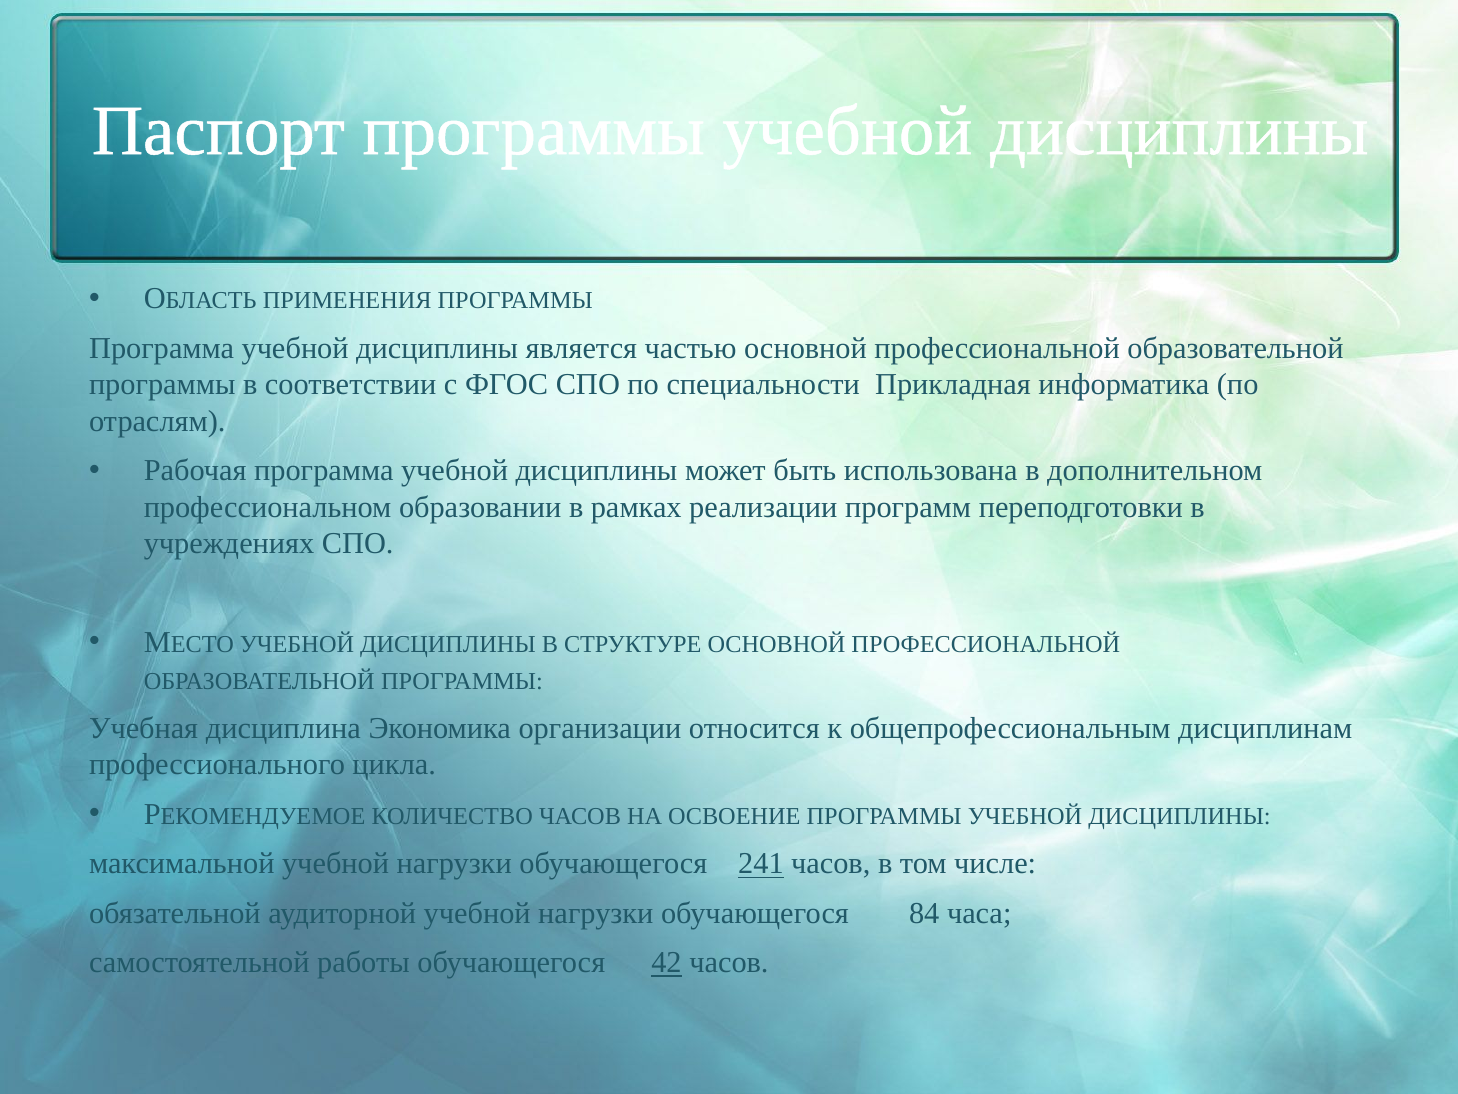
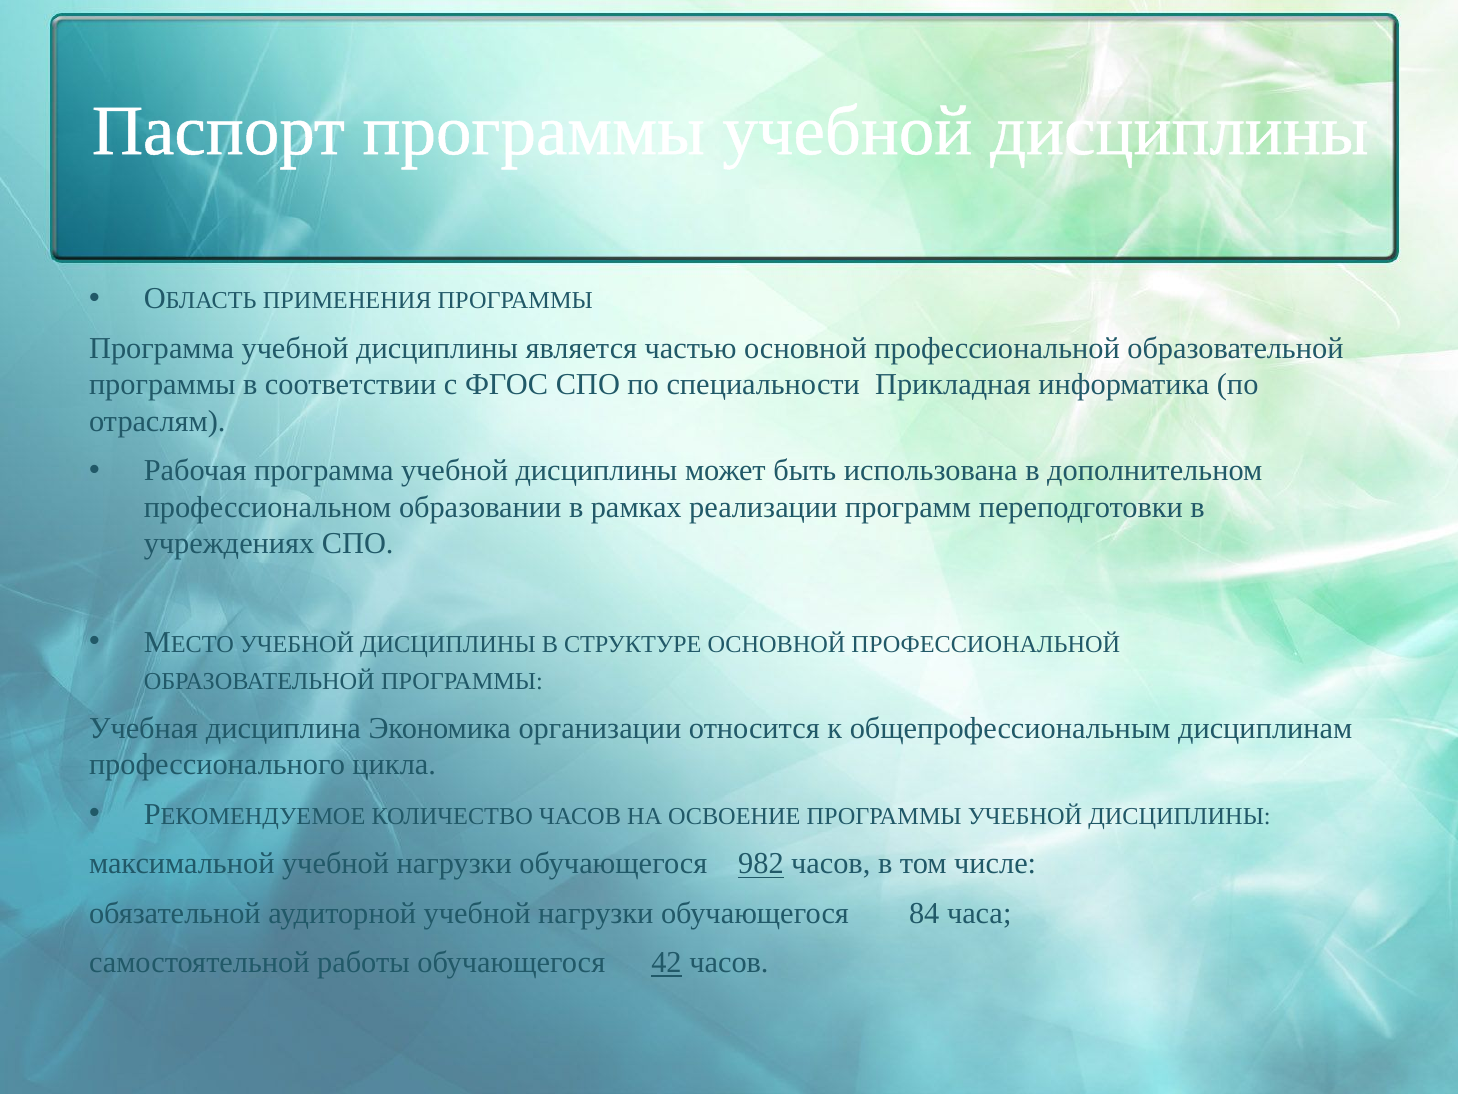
241: 241 -> 982 (761, 863)
